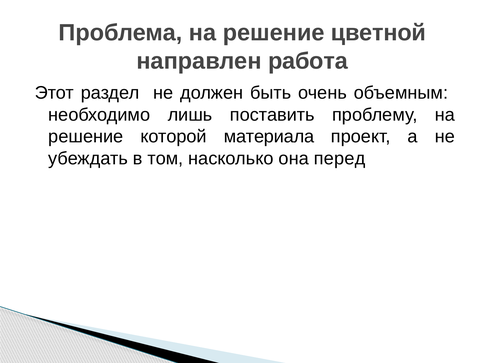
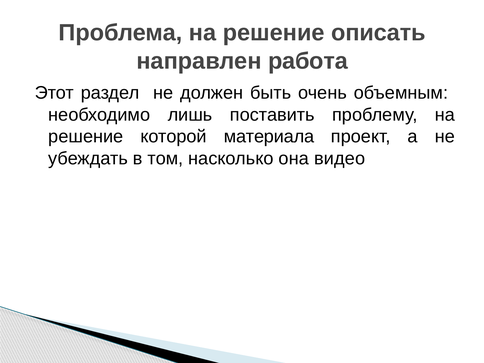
цветной: цветной -> описать (378, 33)
перед: перед -> видео (340, 158)
